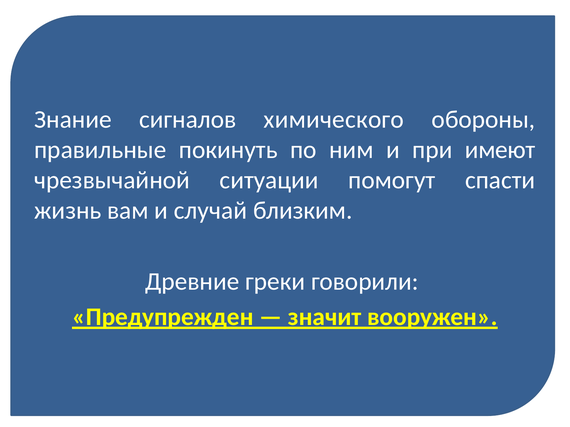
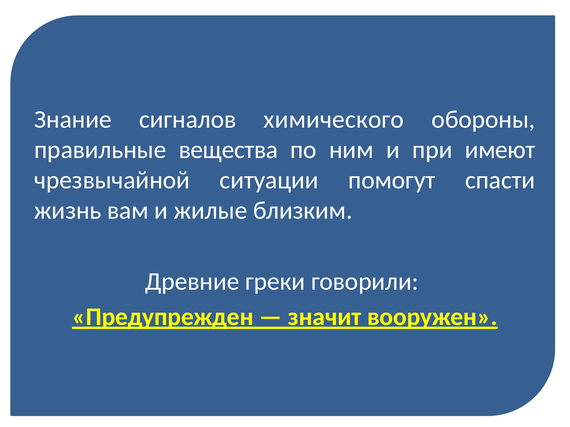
покинуть: покинуть -> вещества (228, 150)
случай: случай -> жилые (211, 211)
